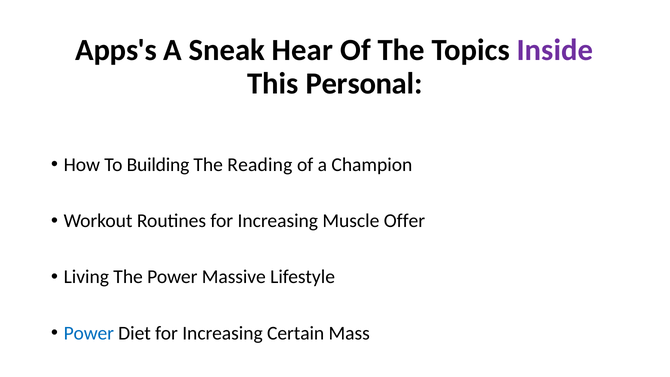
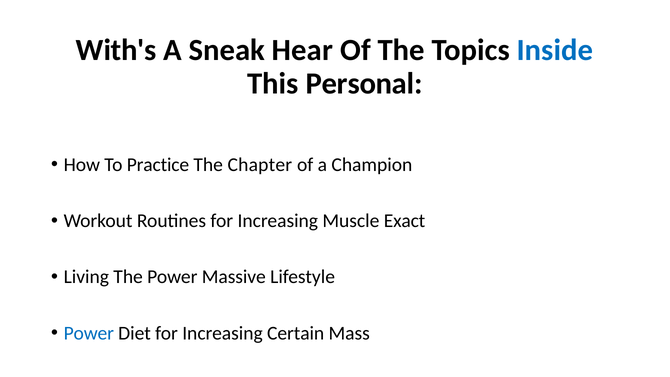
Apps's: Apps's -> With's (116, 50)
Inside colour: purple -> blue (555, 50)
Building: Building -> Practice (158, 165)
Reading: Reading -> Chapter (260, 165)
Offer: Offer -> Exact (405, 221)
